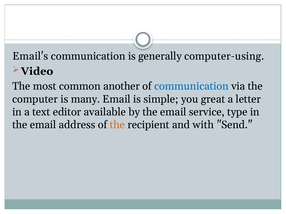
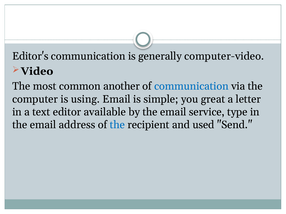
Email's: Email's -> Editor's (30, 56)
computer-using: computer-using -> computer-video (224, 56)
many: many -> using (85, 99)
the colour: orange -> blue (117, 125)
with: with -> used (203, 125)
